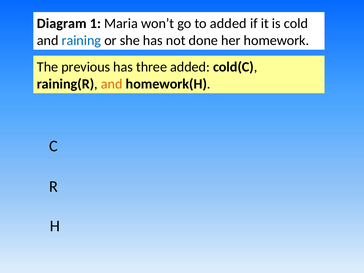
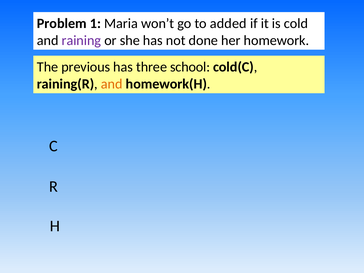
Diagram: Diagram -> Problem (62, 23)
raining colour: blue -> purple (81, 40)
three added: added -> school (190, 67)
